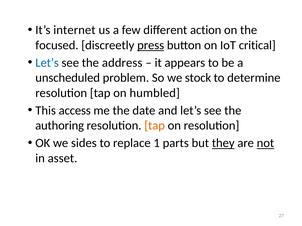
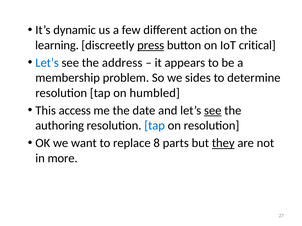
internet: internet -> dynamic (75, 30)
focused: focused -> learning (57, 45)
unscheduled: unscheduled -> membership (68, 78)
stock: stock -> sides (198, 78)
see underline: none -> present (213, 111)
tap colour: orange -> blue (155, 126)
sides: sides -> want (84, 143)
1: 1 -> 8 (157, 143)
not underline: present -> none (265, 143)
asset: asset -> more (63, 159)
